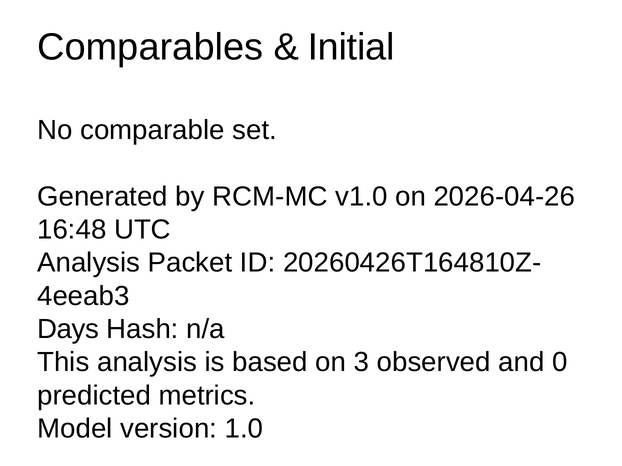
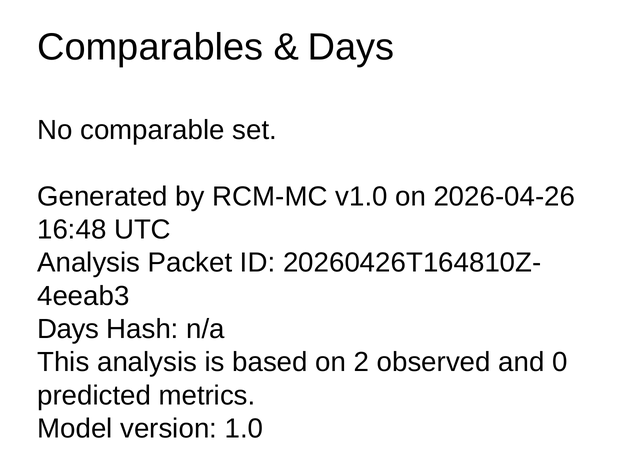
Initial: Initial -> Days (351, 47)
3: 3 -> 2 (361, 363)
